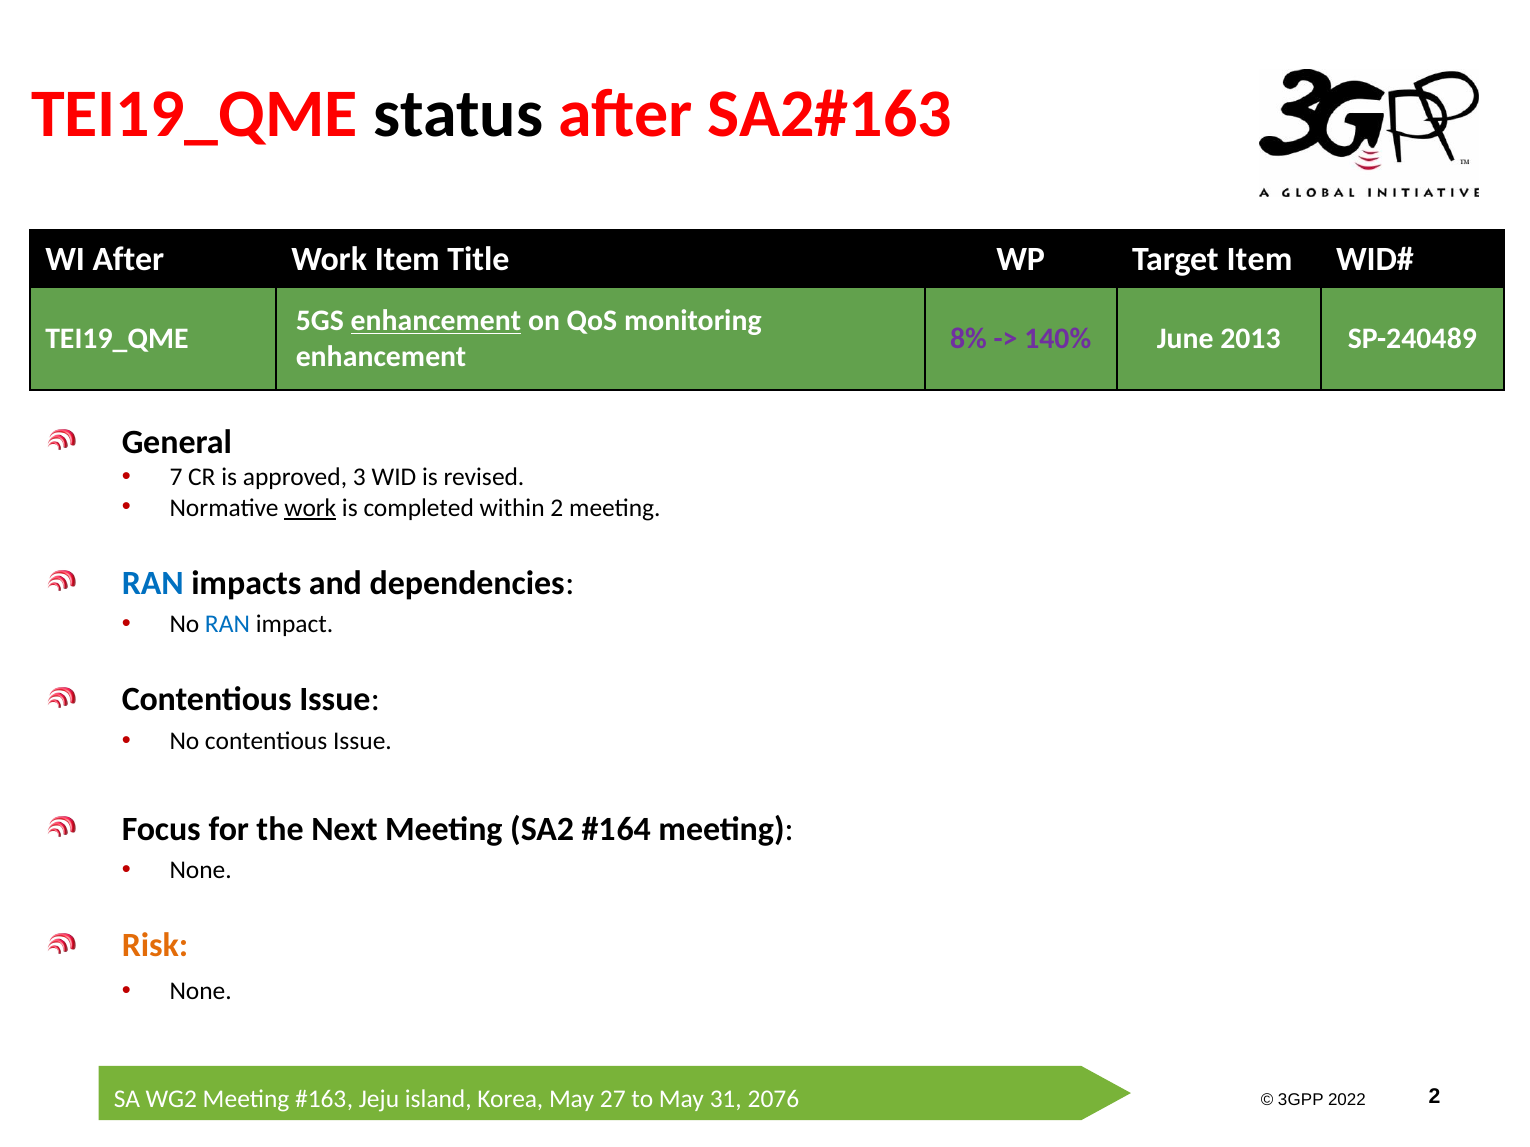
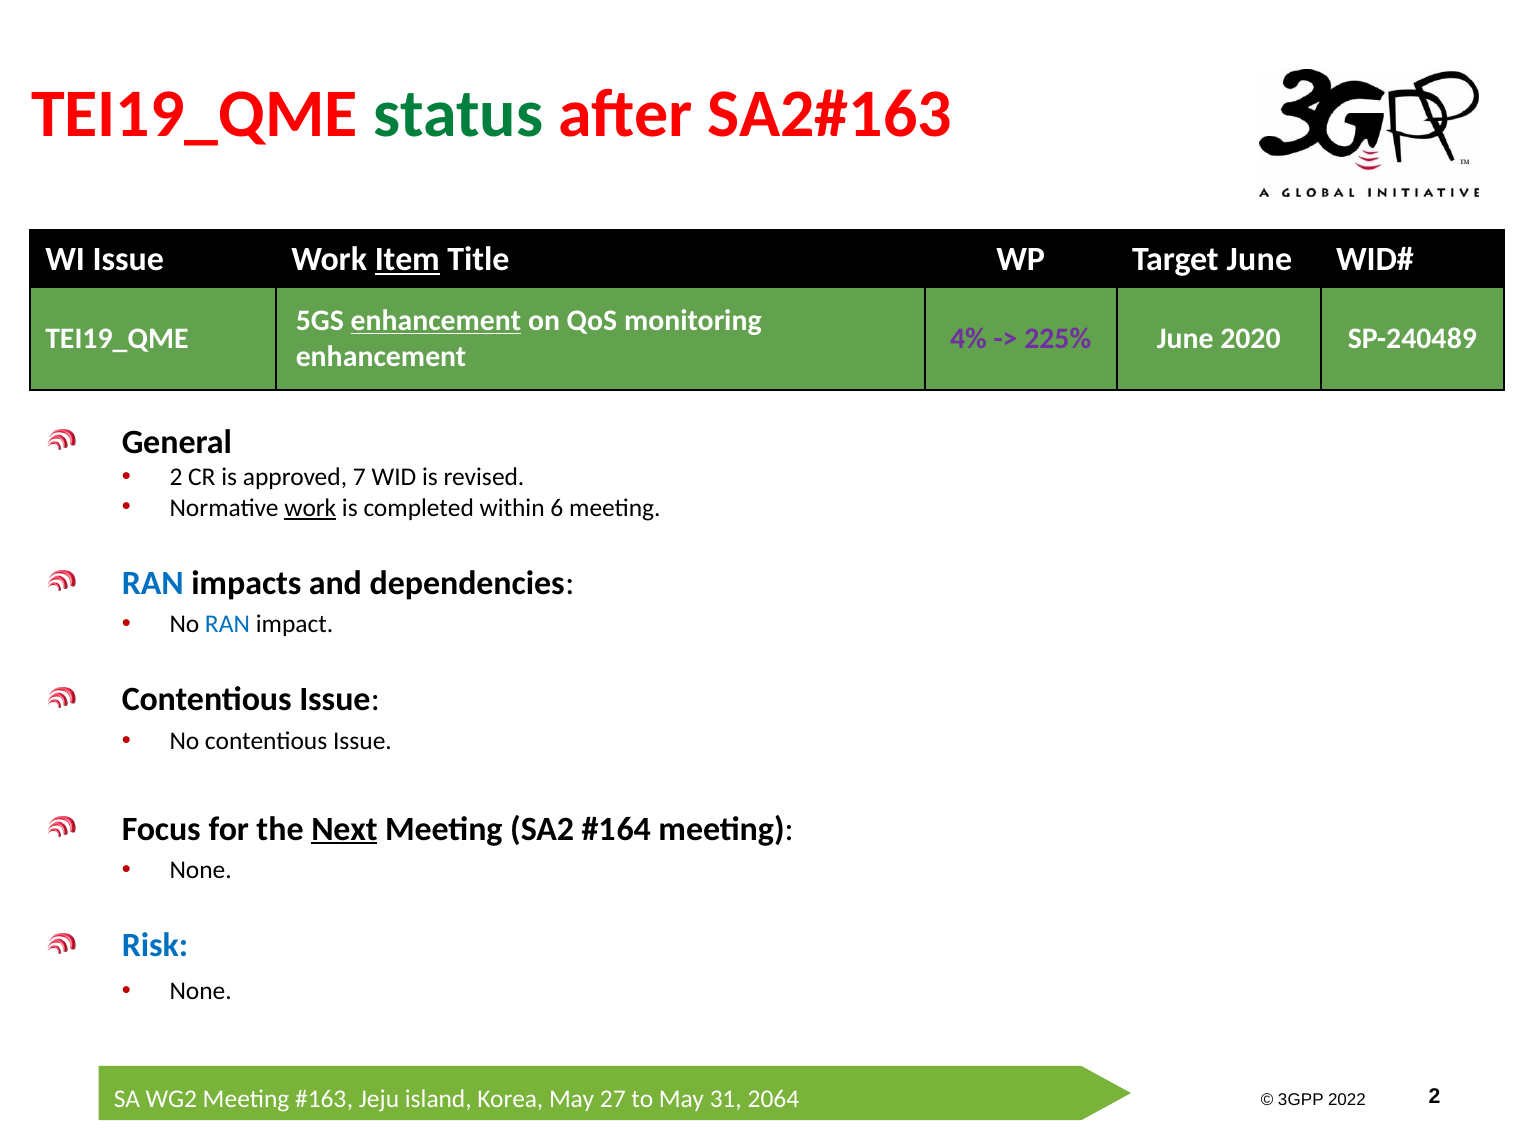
status colour: black -> green (458, 114)
WI After: After -> Issue (128, 259)
Item underline: none -> present (407, 259)
Target Item: Item -> June (1259, 259)
8%: 8% -> 4% (968, 339)
140%: 140% -> 225% (1058, 339)
2013: 2013 -> 2020 (1250, 339)
7: 7 -> 2 (176, 478)
3: 3 -> 7 (359, 478)
within 2: 2 -> 6 (557, 508)
Next underline: none -> present (344, 829)
Risk colour: orange -> blue (155, 946)
2076: 2076 -> 2064 (773, 1099)
